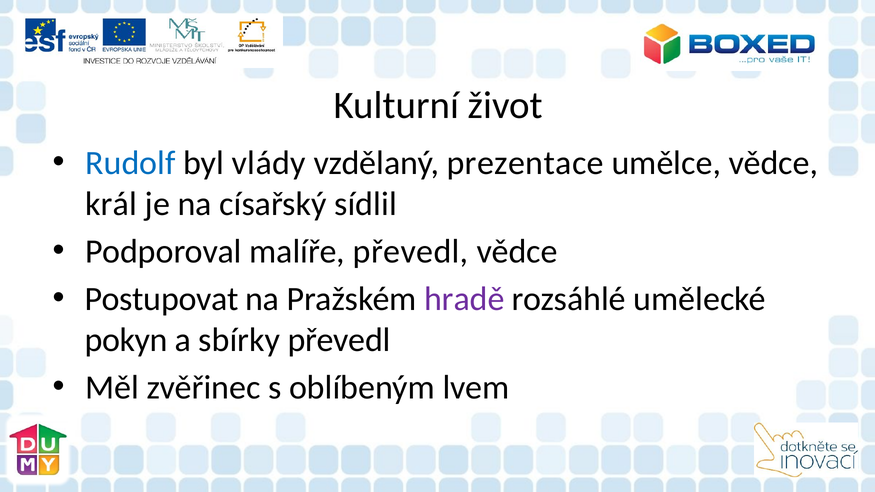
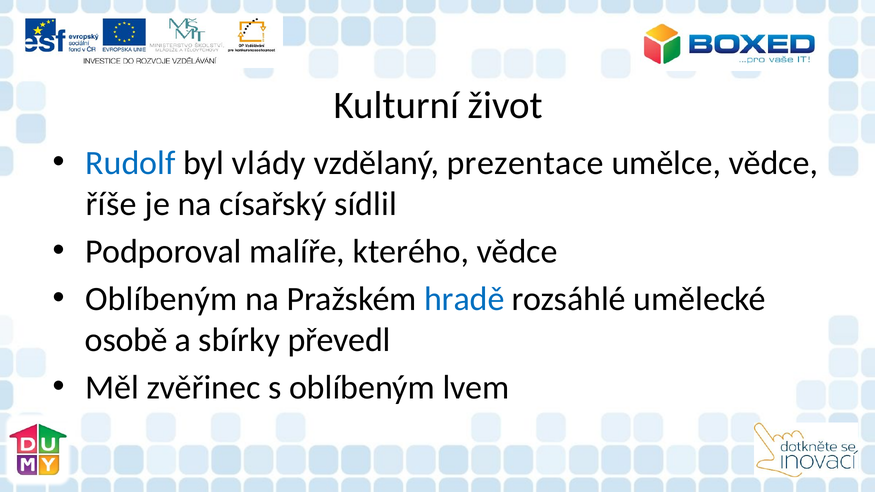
král: král -> říše (111, 204)
malíře převedl: převedl -> kterého (411, 252)
Postupovat: Postupovat -> Oblíbeným (161, 299)
hradě colour: purple -> blue (464, 299)
pokyn: pokyn -> osobě (126, 340)
